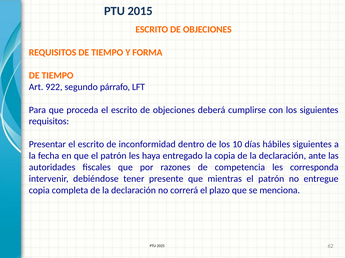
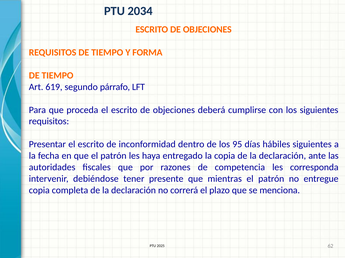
2015: 2015 -> 2034 (140, 11)
922: 922 -> 619 (54, 87)
10: 10 -> 95 (237, 145)
